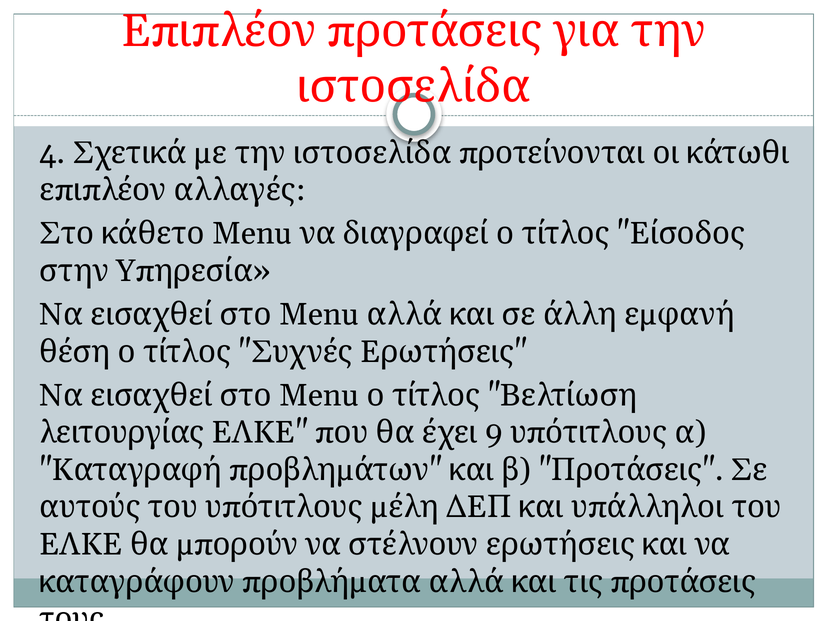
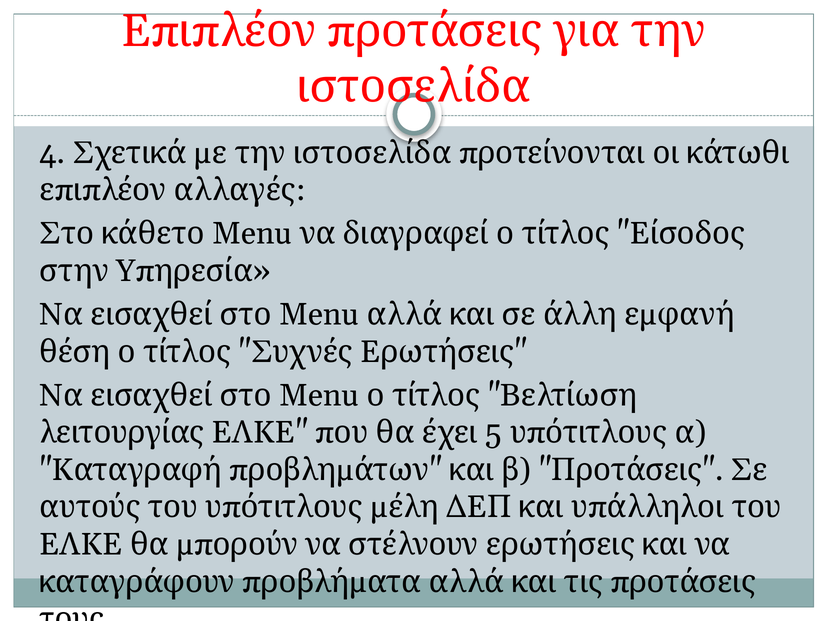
9: 9 -> 5 (494, 433)
